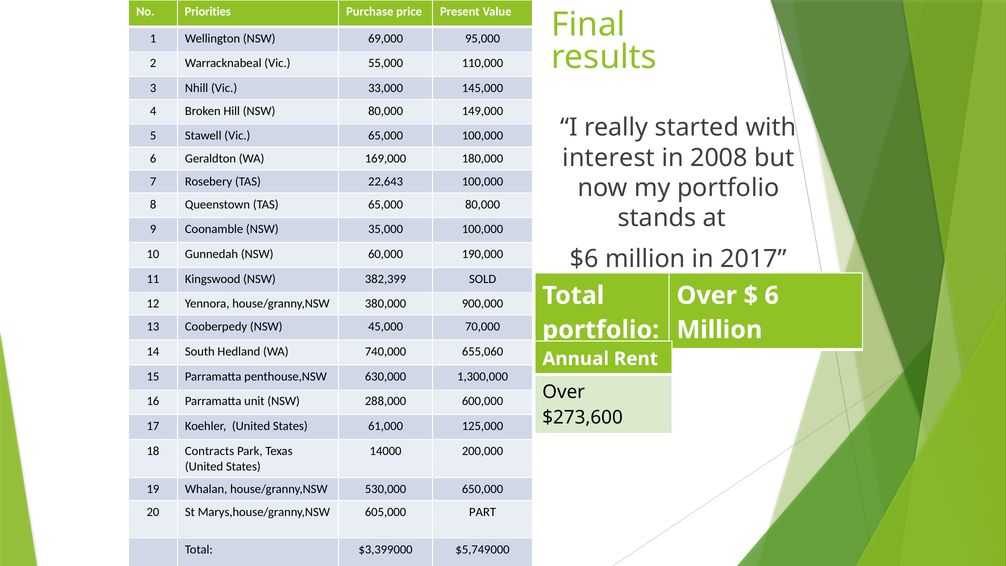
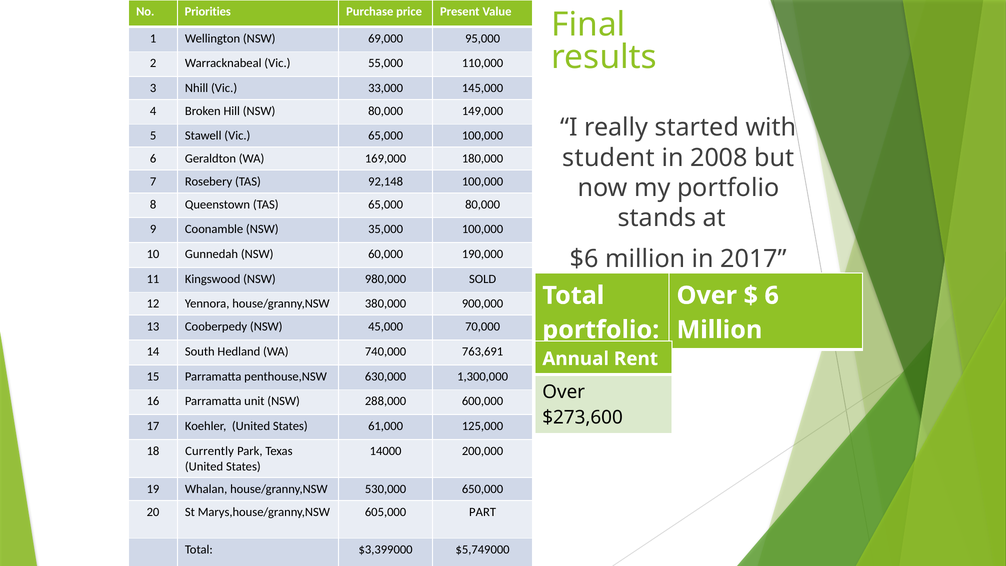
interest: interest -> student (609, 158)
22,643: 22,643 -> 92,148 (386, 181)
382,399: 382,399 -> 980,000 (386, 279)
655,060: 655,060 -> 763,691 (483, 351)
Contracts: Contracts -> Currently (210, 451)
